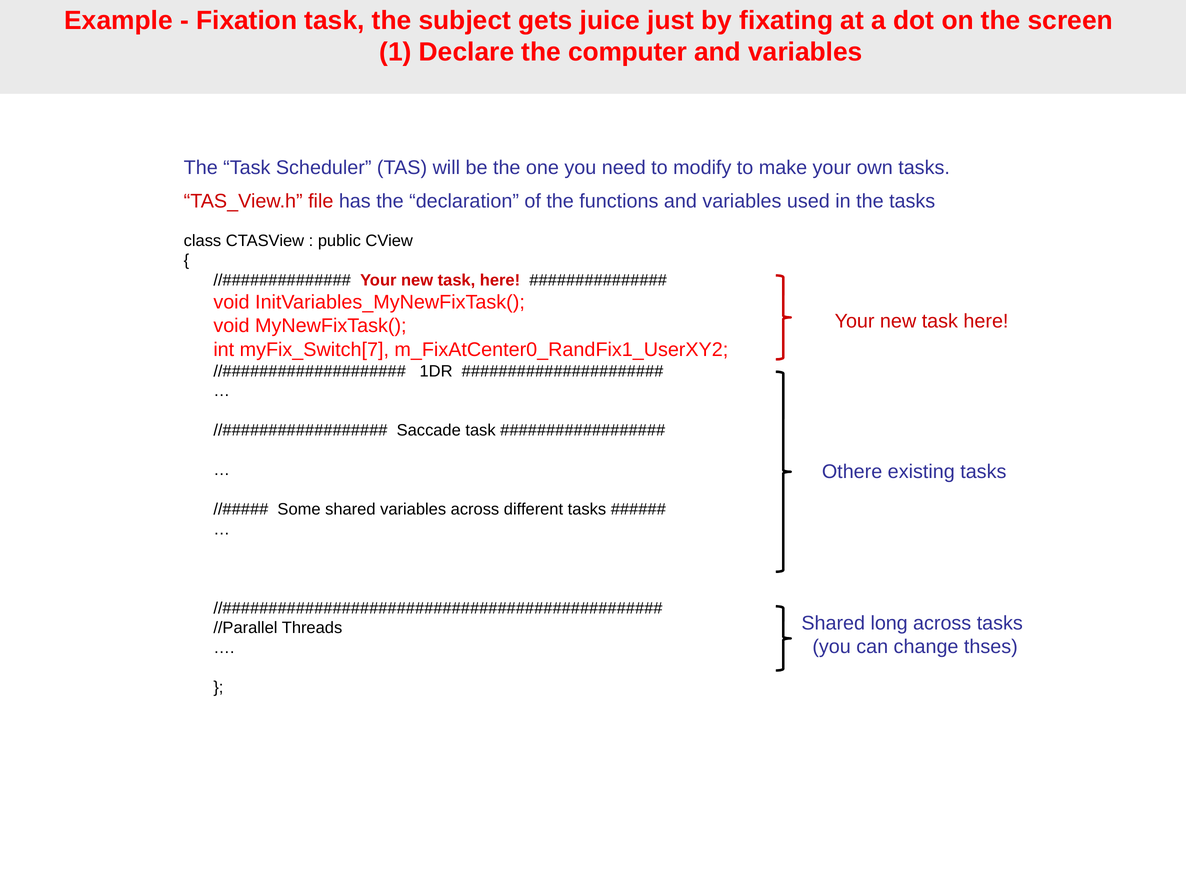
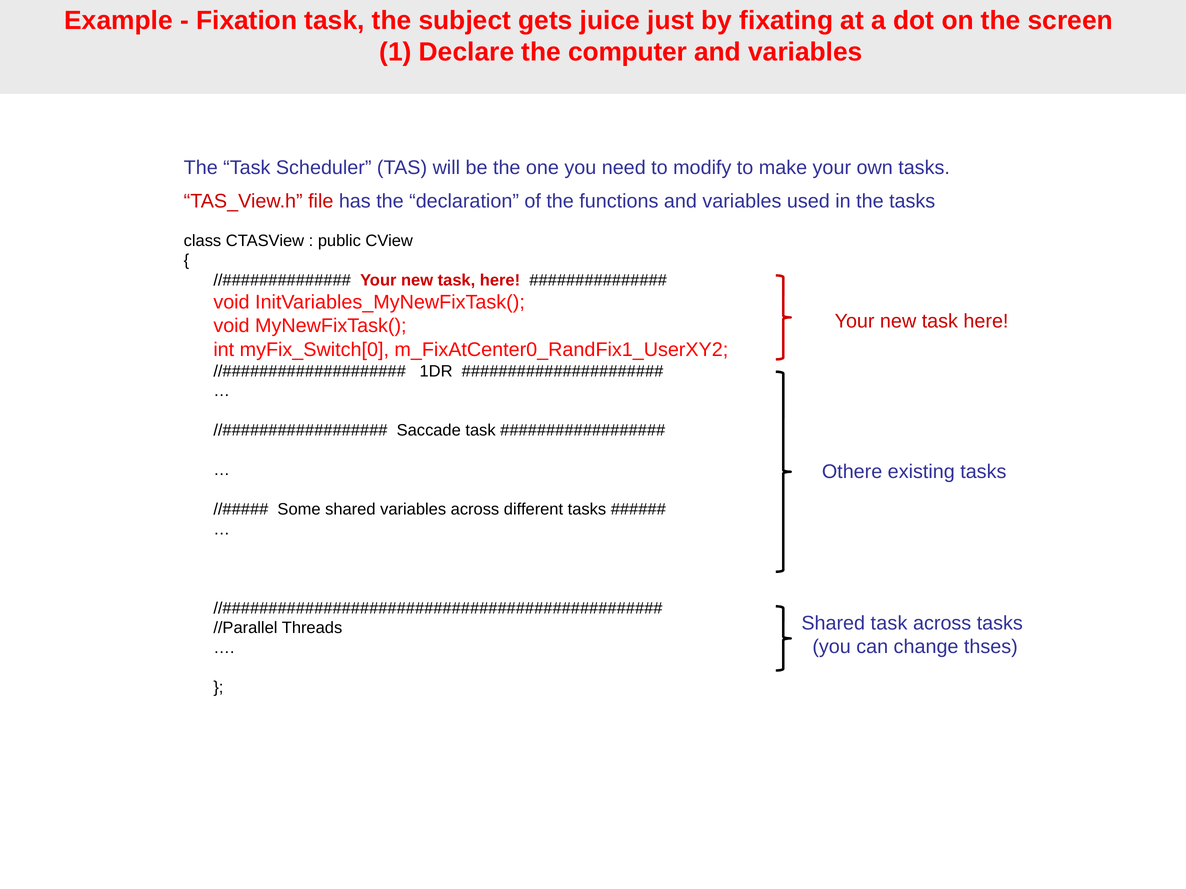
myFix_Switch[7: myFix_Switch[7 -> myFix_Switch[0 (314, 350)
Shared long: long -> task (889, 623)
